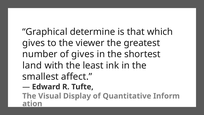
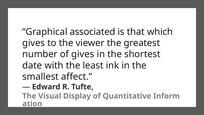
determine: determine -> associated (93, 32)
land: land -> date (32, 65)
